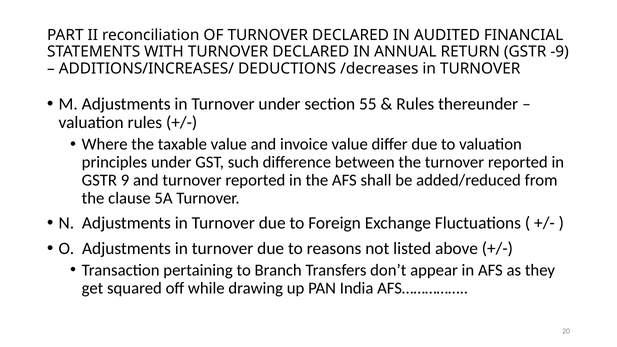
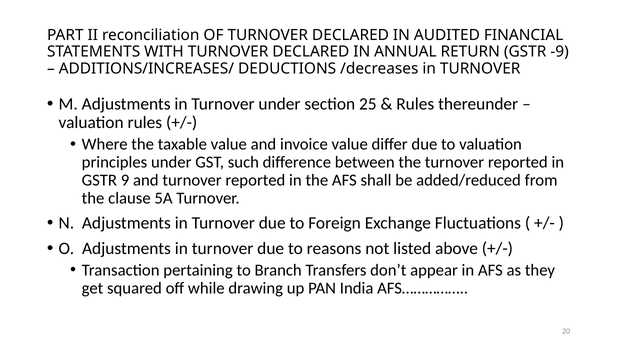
55: 55 -> 25 (368, 104)
